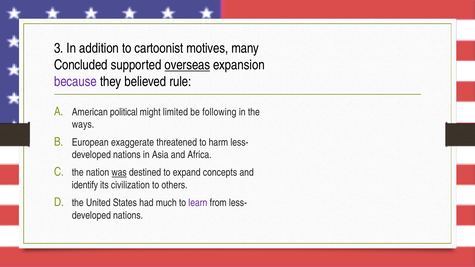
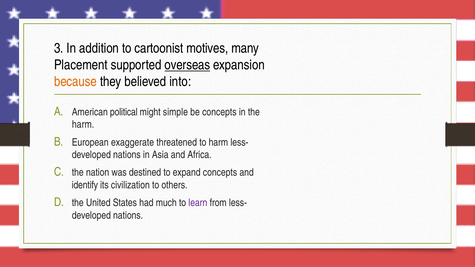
Concluded: Concluded -> Placement (81, 65)
because colour: purple -> orange (75, 82)
rule: rule -> into (180, 82)
limited: limited -> simple (175, 112)
be following: following -> concepts (219, 112)
ways: ways -> harm (83, 125)
was underline: present -> none (119, 173)
